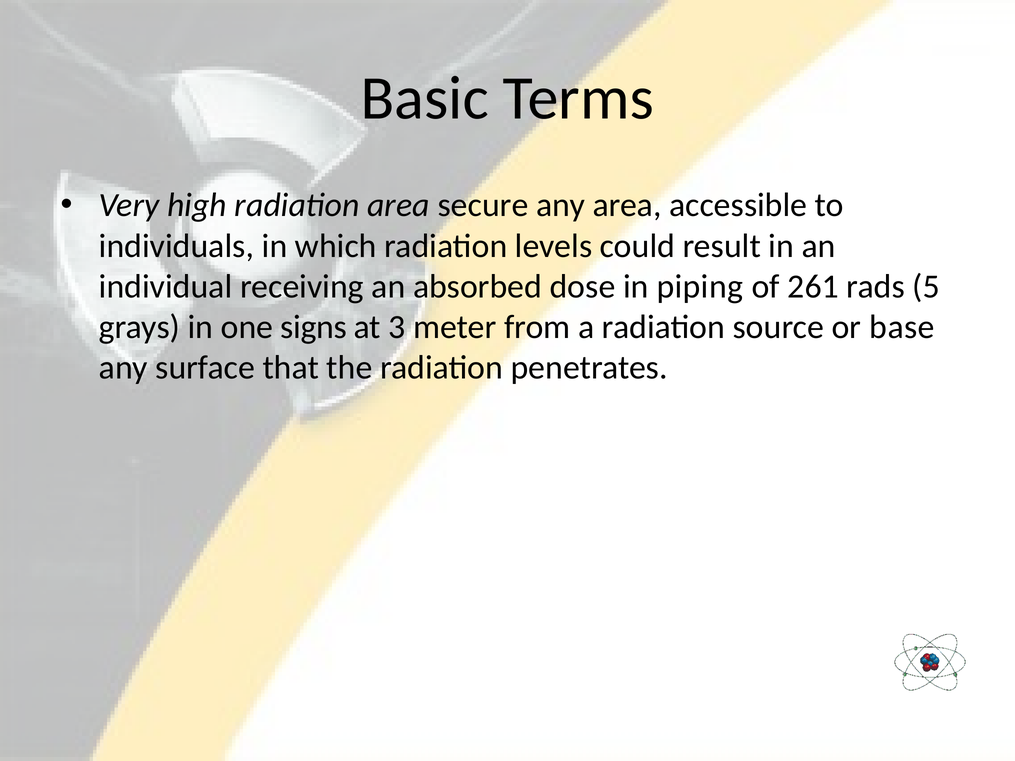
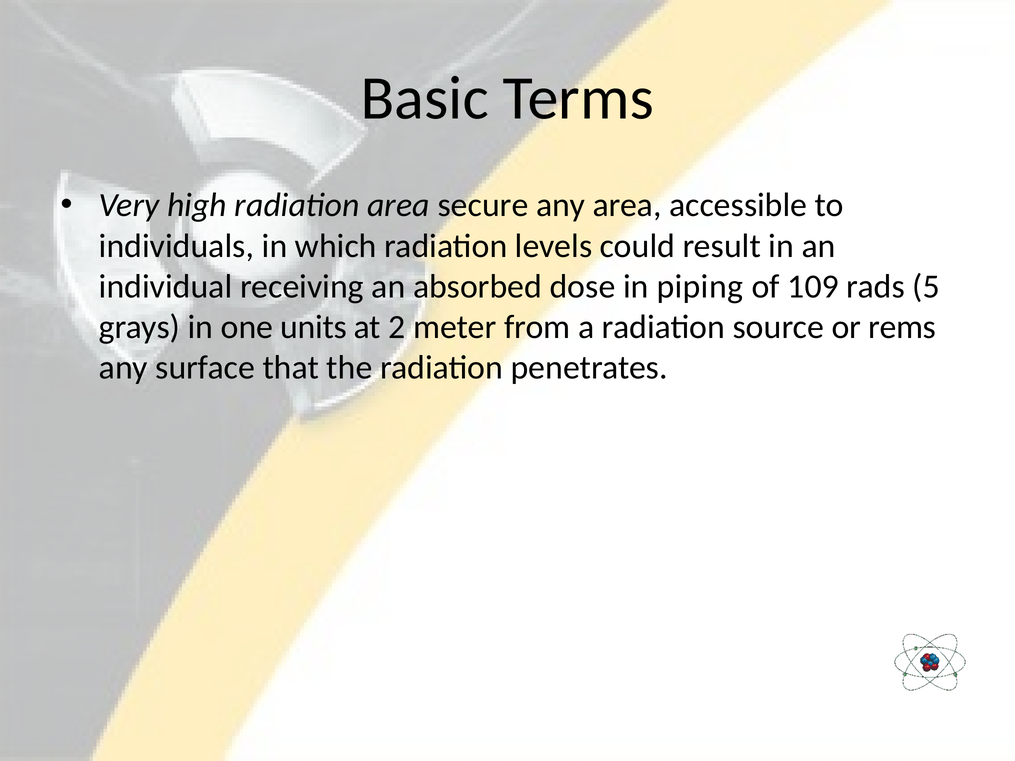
261: 261 -> 109 (813, 287)
signs: signs -> units (314, 327)
3: 3 -> 2 (397, 327)
base: base -> rems (902, 327)
